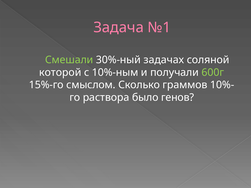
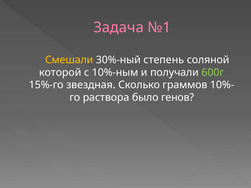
Смешали colour: light green -> yellow (69, 60)
задачах: задачах -> степень (164, 60)
смыслом: смыслом -> звездная (91, 85)
